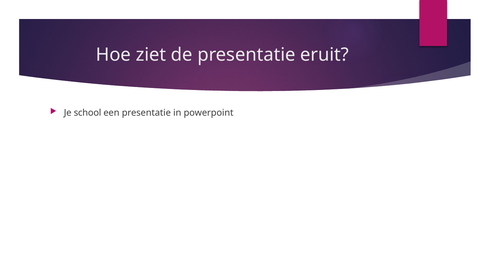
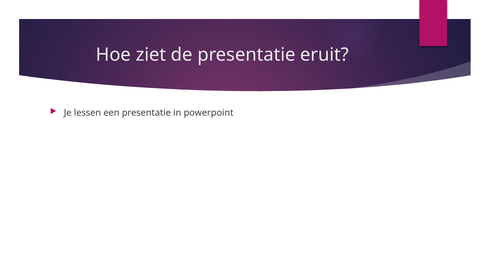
school: school -> lessen (87, 113)
